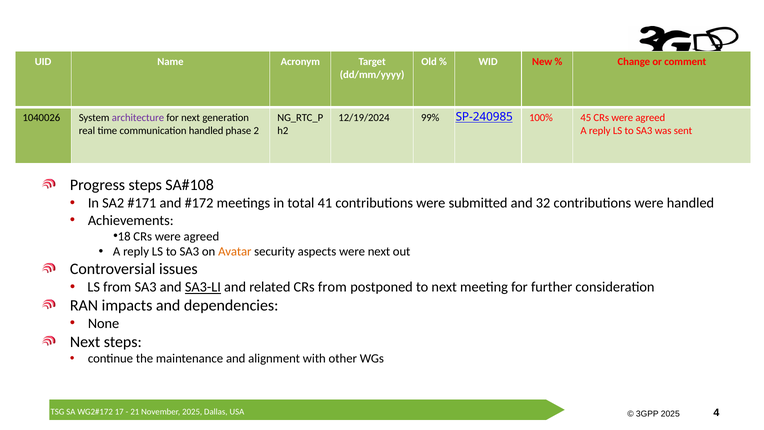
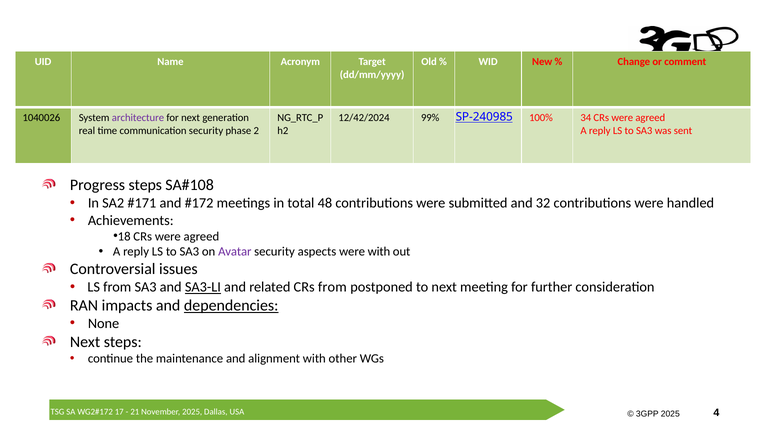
12/19/2024: 12/19/2024 -> 12/42/2024 (364, 118)
45: 45 -> 34 (586, 118)
communication handled: handled -> security (206, 131)
41: 41 -> 48 (325, 203)
Avatar colour: orange -> purple (235, 252)
were next: next -> with (379, 252)
dependencies underline: none -> present (231, 305)
